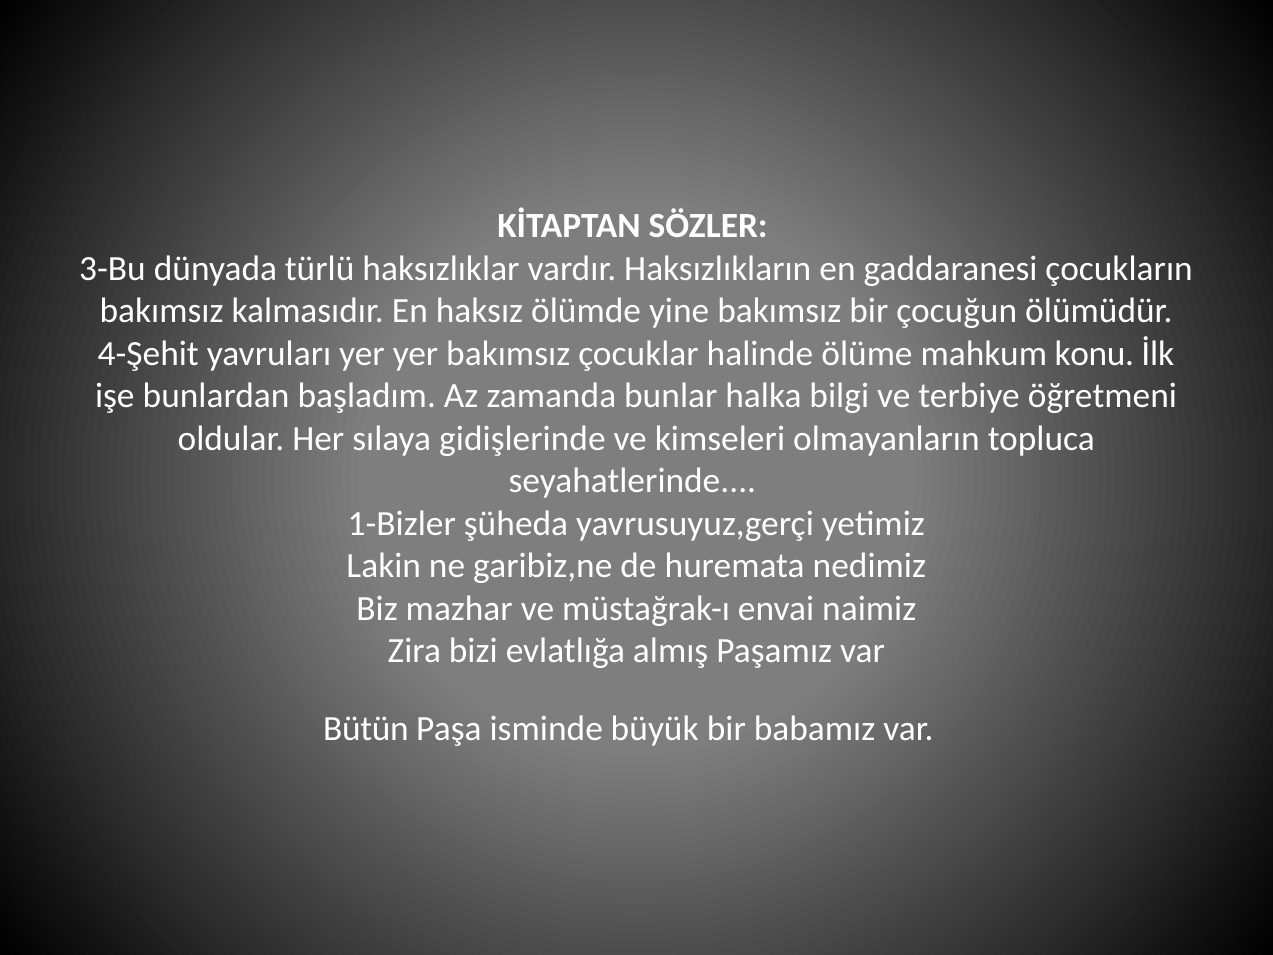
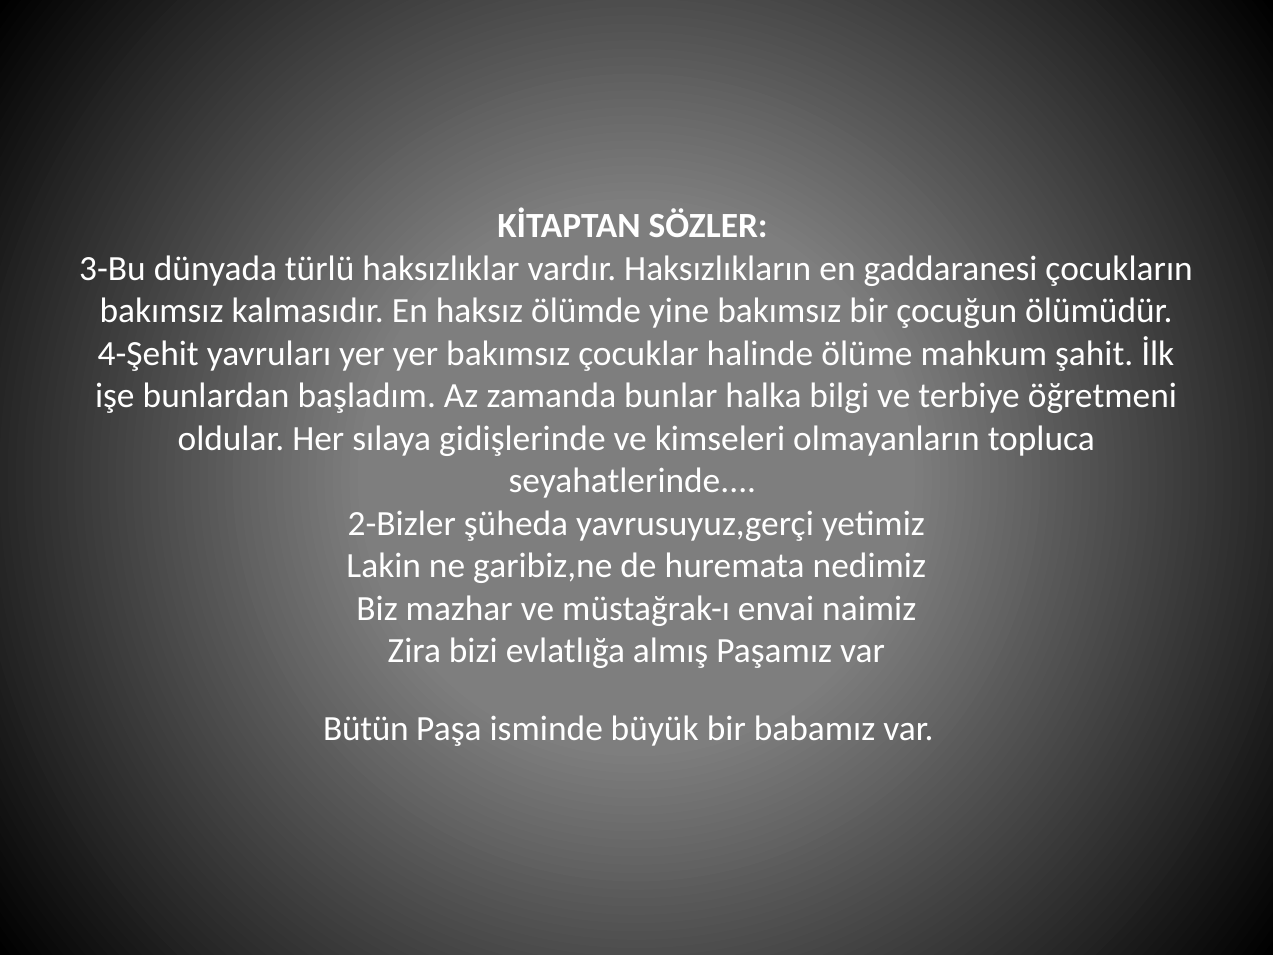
konu: konu -> şahit (1094, 353)
1-Bizler: 1-Bizler -> 2-Bizler (402, 523)
